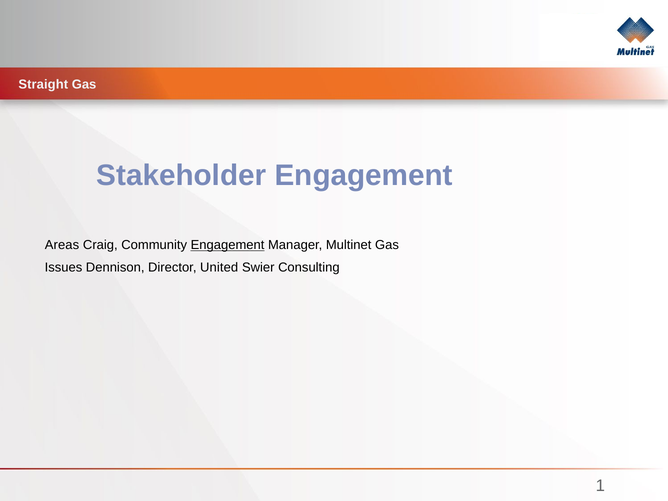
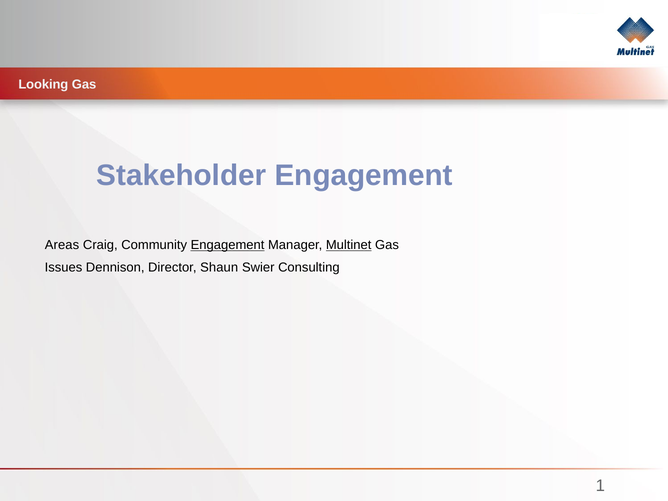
Straight: Straight -> Looking (43, 85)
Multinet underline: none -> present (349, 245)
United: United -> Shaun (219, 267)
